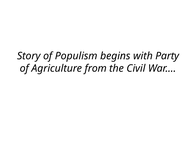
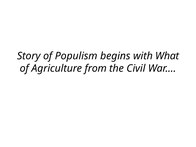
Party: Party -> What (167, 56)
